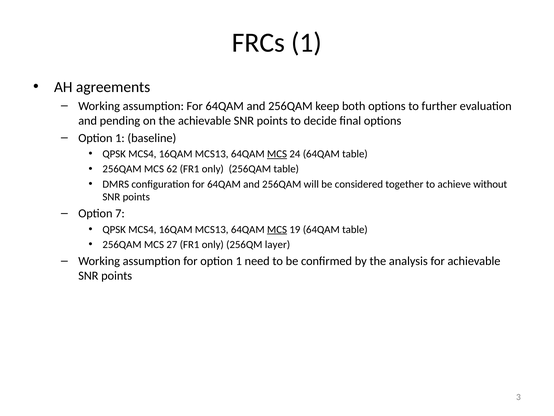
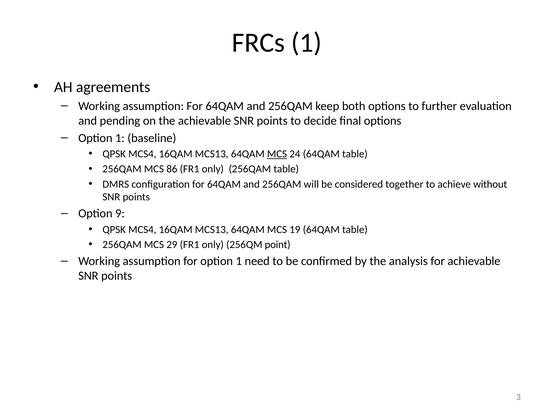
62: 62 -> 86 (172, 169)
7: 7 -> 9 (120, 213)
MCS underline: present -> none (277, 229)
27: 27 -> 29 (172, 244)
layer: layer -> point (278, 244)
